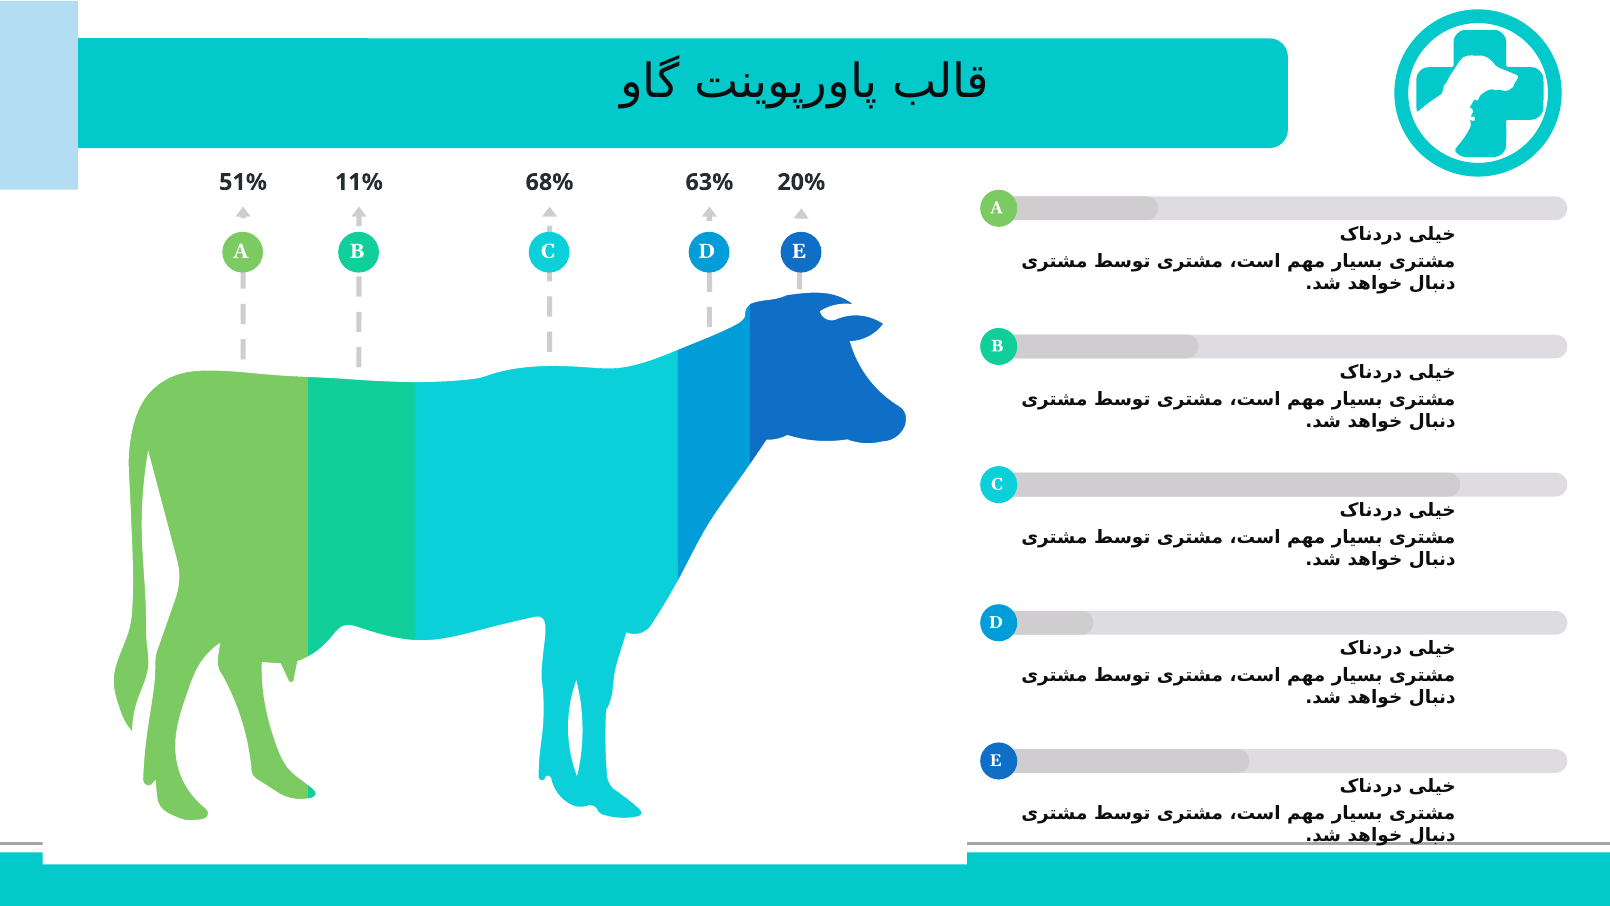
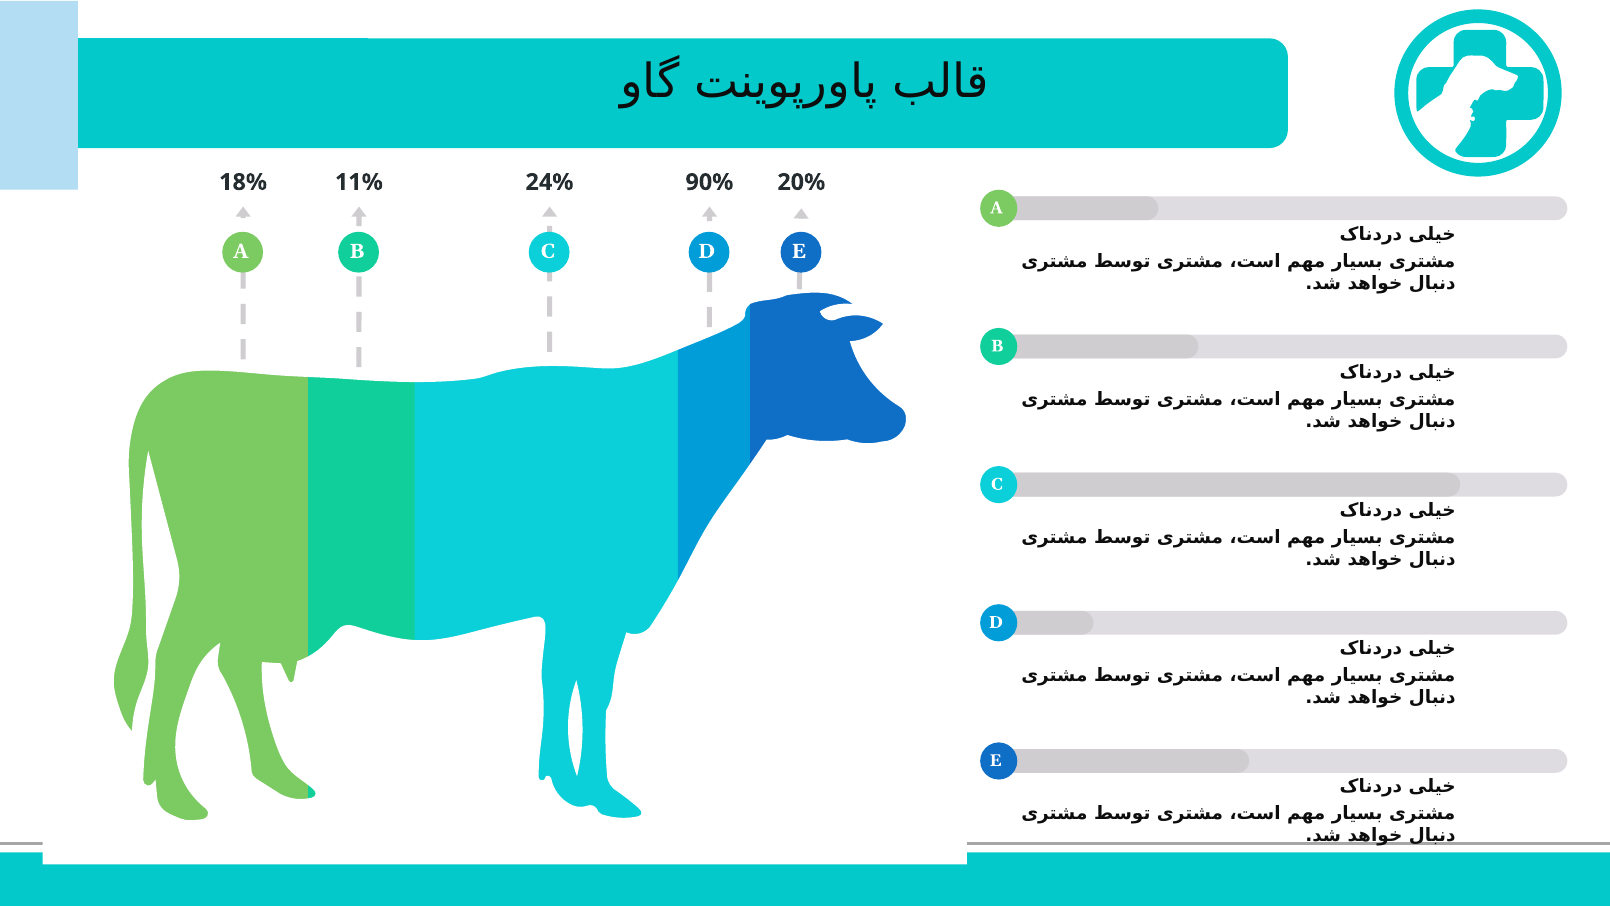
51%: 51% -> 18% (243, 182)
68%: 68% -> 24% (549, 182)
63%: 63% -> 90% (709, 182)
